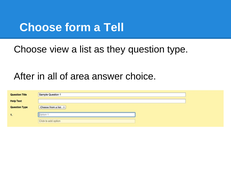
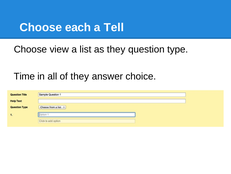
form: form -> each (78, 27)
After: After -> Time (24, 76)
of area: area -> they (80, 76)
